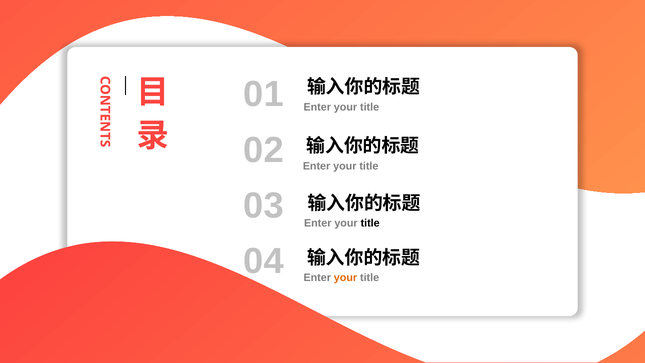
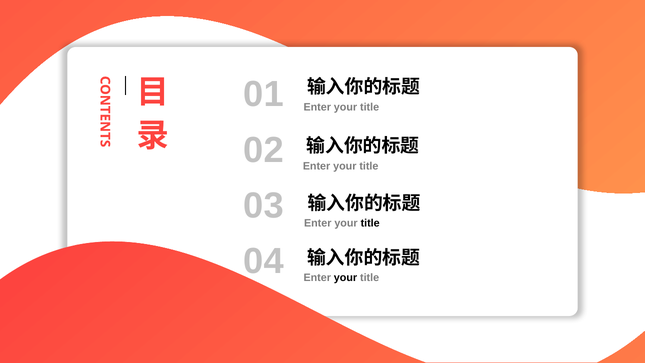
your colour: orange -> black (345, 278)
